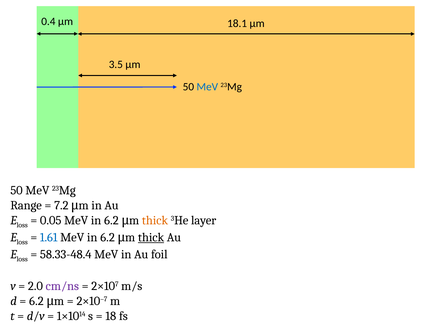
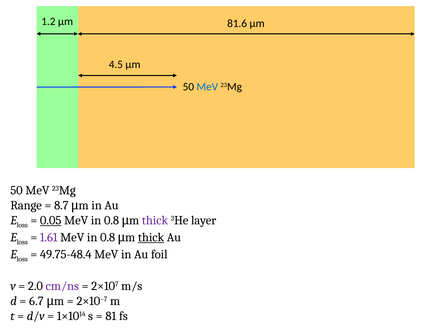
0.4: 0.4 -> 1.2 (48, 22)
18.1: 18.1 -> 81.6 (237, 23)
3.5: 3.5 -> 4.5 (116, 65)
7.2: 7.2 -> 8.7 (61, 205)
0.05 underline: none -> present (51, 220)
6.2: 6.2 -> 0.8 (112, 220)
thick colour: orange -> purple (155, 220)
1.61 colour: blue -> purple (49, 237)
6.2: 6.2 -> 0.8 (108, 237)
58.33-48.4: 58.33-48.4 -> 49.75-48.4 (66, 254)
6.2: 6.2 -> 6.7 (36, 301)
18: 18 -> 81 (111, 316)
